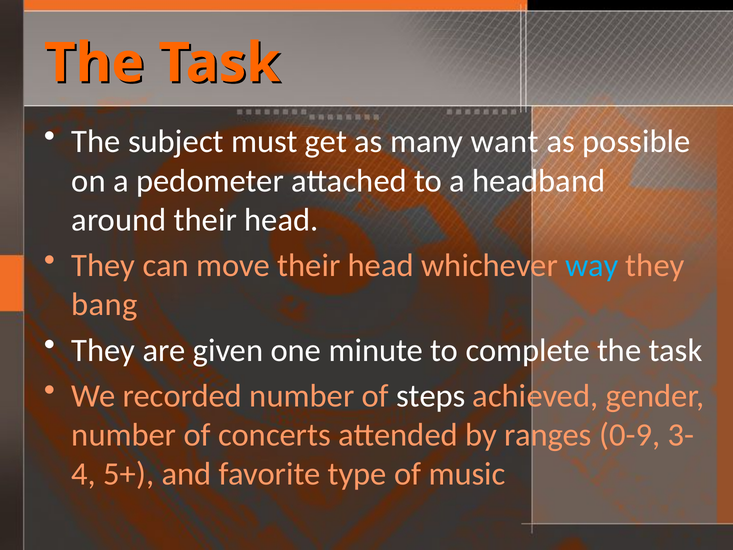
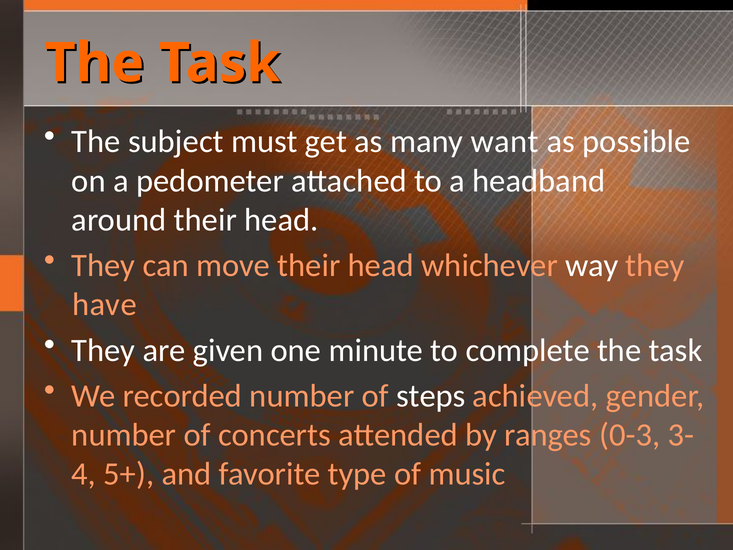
way colour: light blue -> white (592, 265)
bang: bang -> have (104, 304)
0-9: 0-9 -> 0-3 (630, 435)
